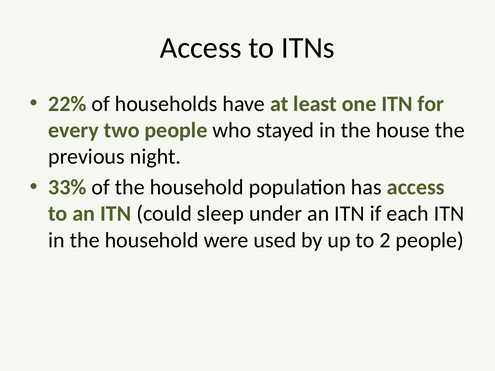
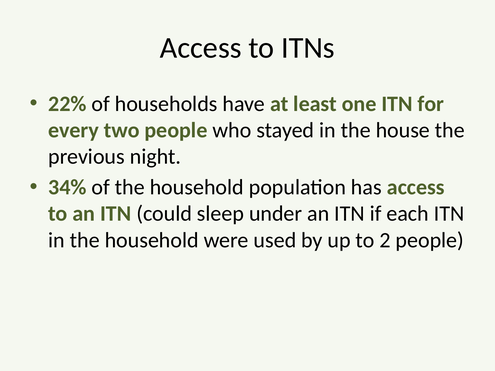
33%: 33% -> 34% (67, 187)
